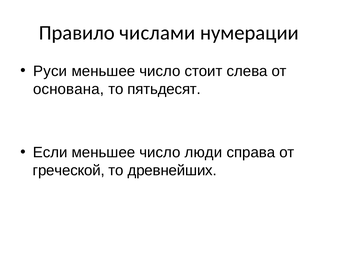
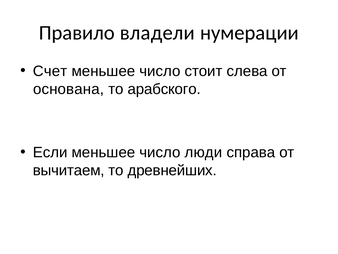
числами: числами -> владели (157, 33)
Руси: Руси -> Счет (50, 71)
пятьдесят: пятьдесят -> арабского (164, 89)
греческой: греческой -> вычитаем (69, 170)
